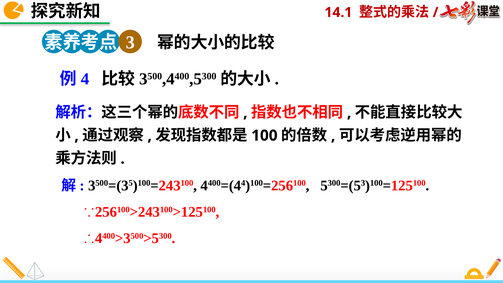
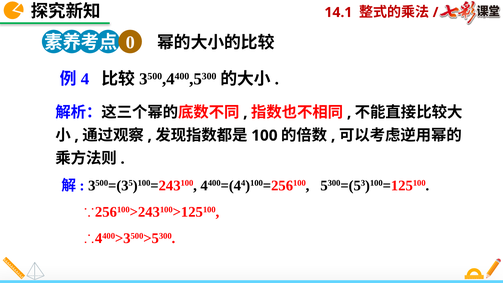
3: 3 -> 0 (130, 43)
